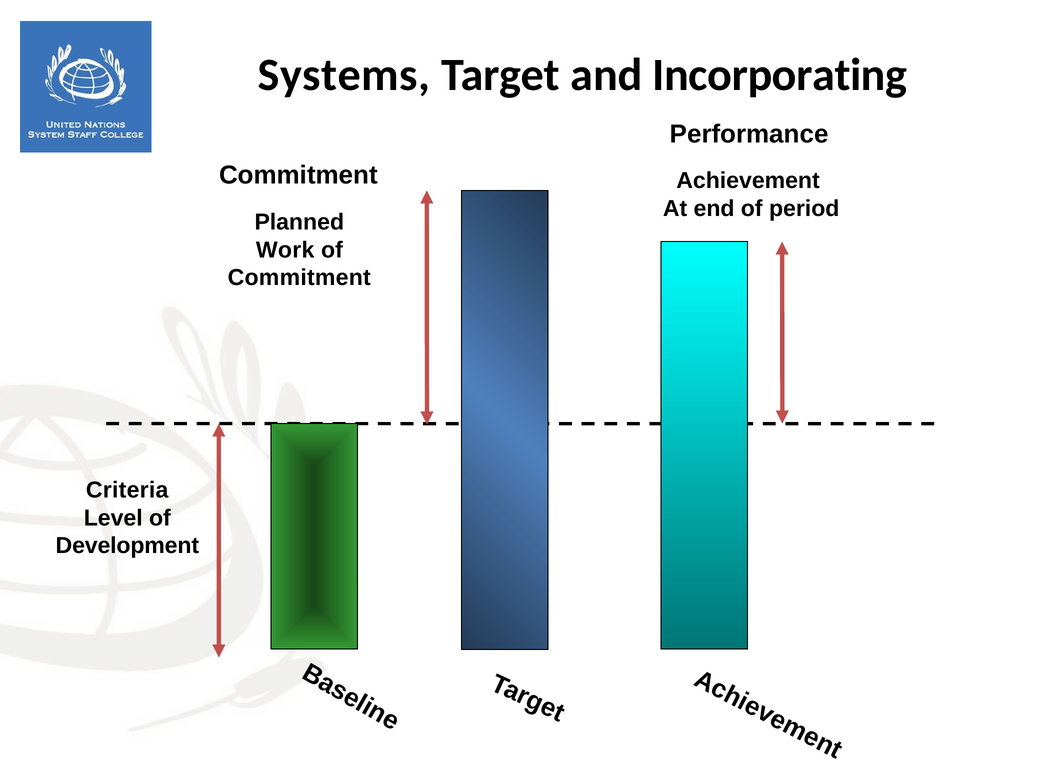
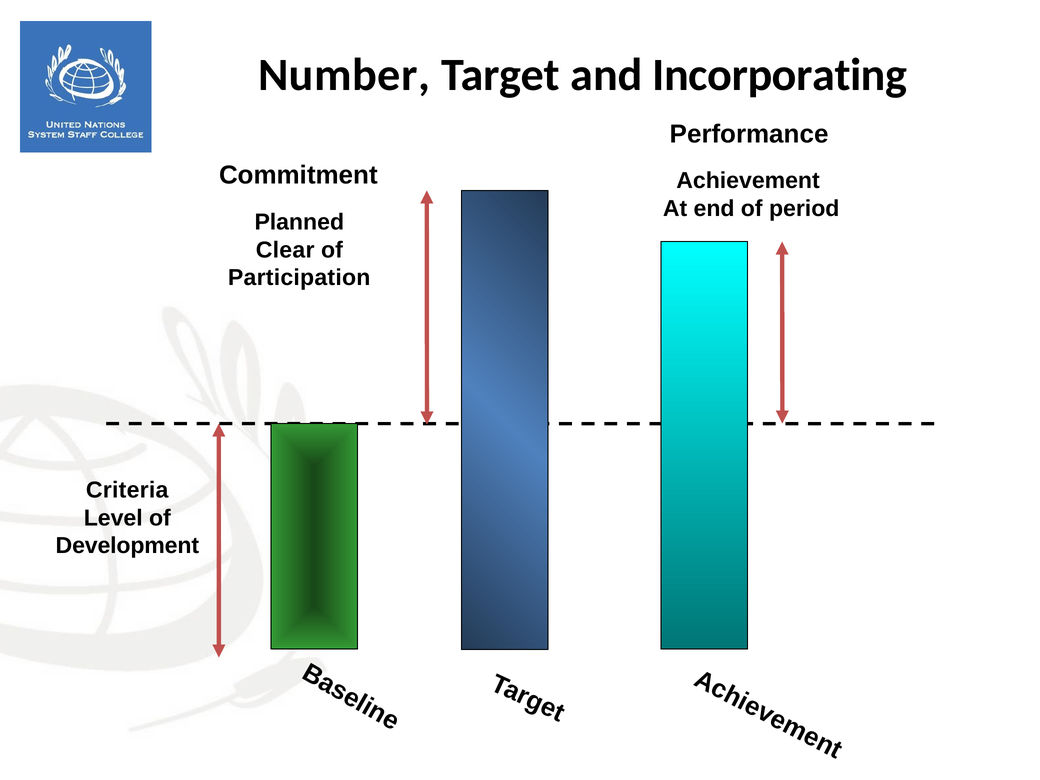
Systems: Systems -> Number (344, 75)
Work: Work -> Clear (285, 250)
Commitment: Commitment -> Participation (299, 278)
